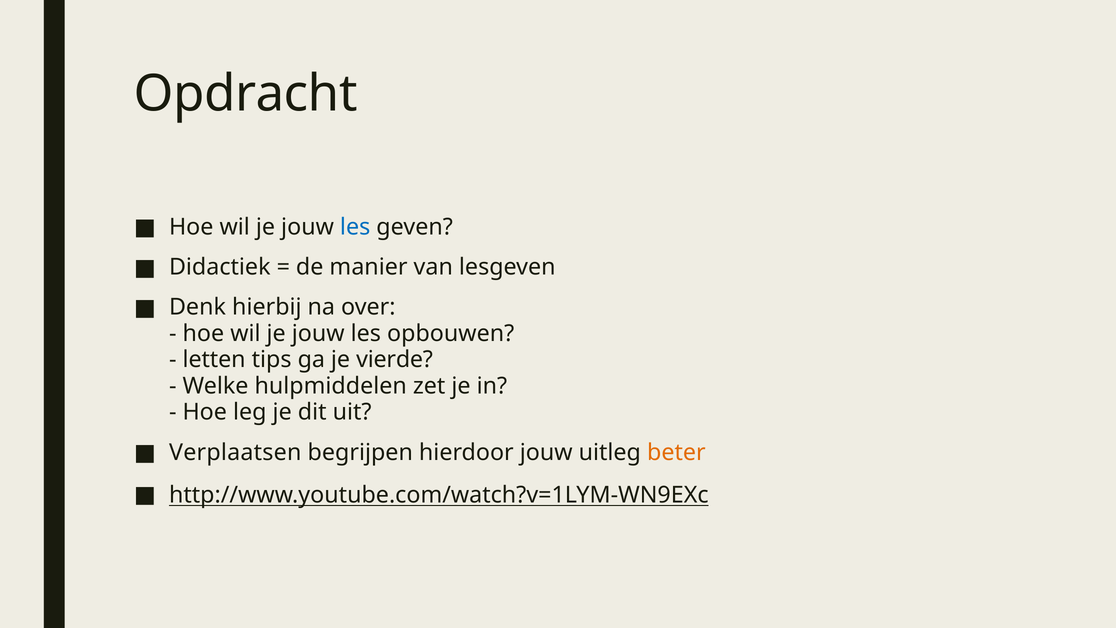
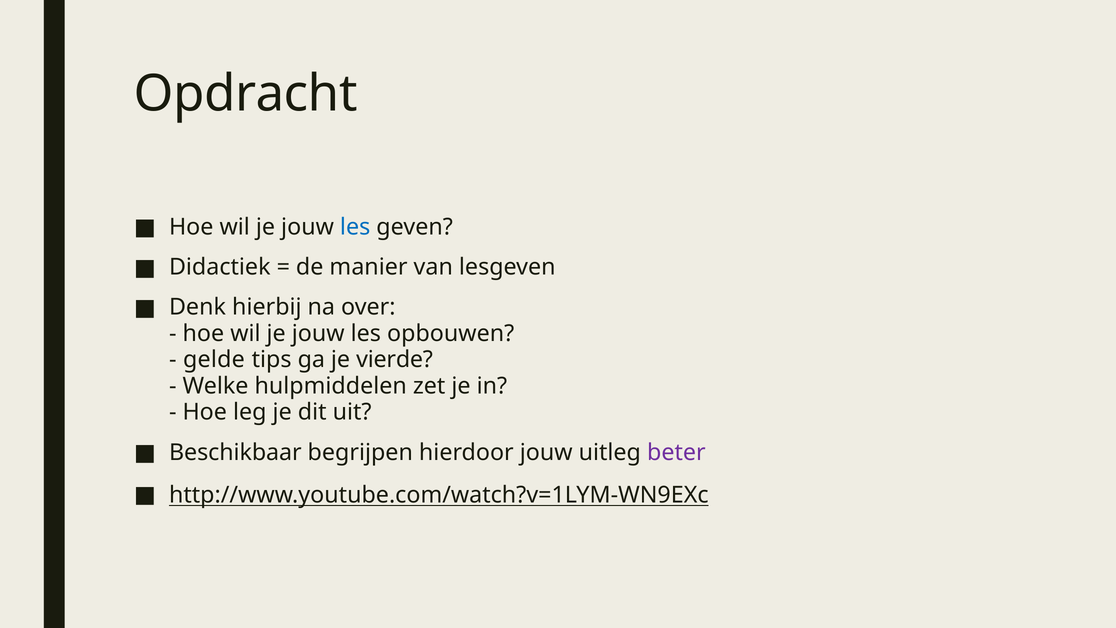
letten: letten -> gelde (214, 360)
Verplaatsen: Verplaatsen -> Beschikbaar (235, 452)
beter colour: orange -> purple (676, 452)
